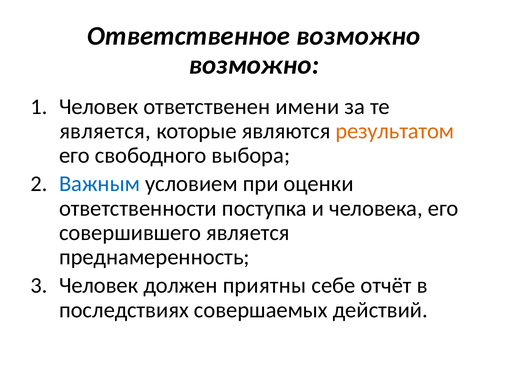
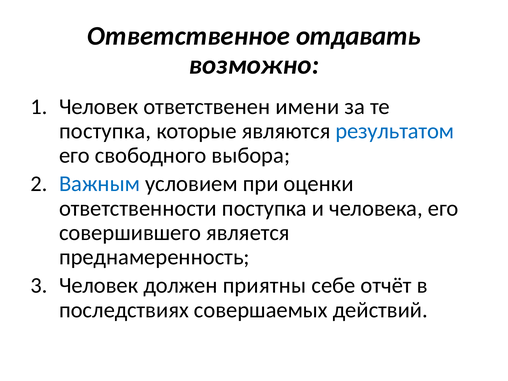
Ответственное возможно: возможно -> отдавать (358, 36)
является: является -> поступка (105, 131)
результатом colour: orange -> blue (395, 131)
